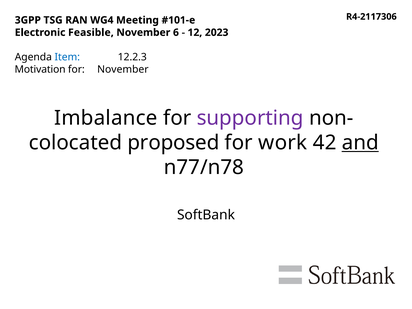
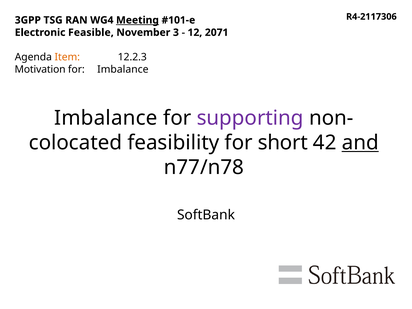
Meeting underline: none -> present (137, 20)
6: 6 -> 3 (176, 32)
2023: 2023 -> 2071 (217, 32)
Item colour: blue -> orange (67, 57)
for November: November -> Imbalance (123, 70)
proposed: proposed -> feasibility (173, 143)
work: work -> short (283, 143)
